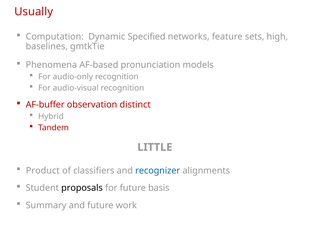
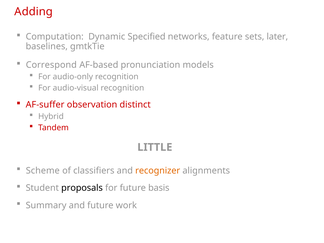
Usually: Usually -> Adding (34, 12)
high: high -> later (277, 37)
Phenomena: Phenomena -> Correspond (51, 65)
AF-buffer: AF-buffer -> AF-suffer (45, 105)
Product: Product -> Scheme (43, 171)
recognizer colour: blue -> orange (158, 171)
